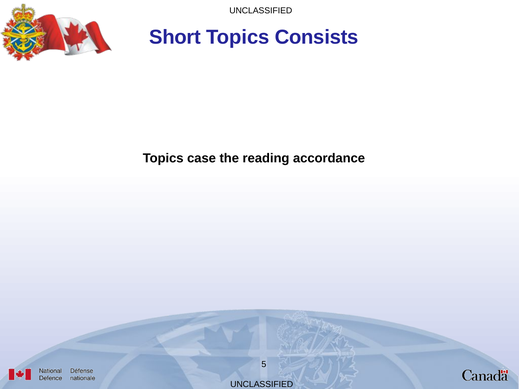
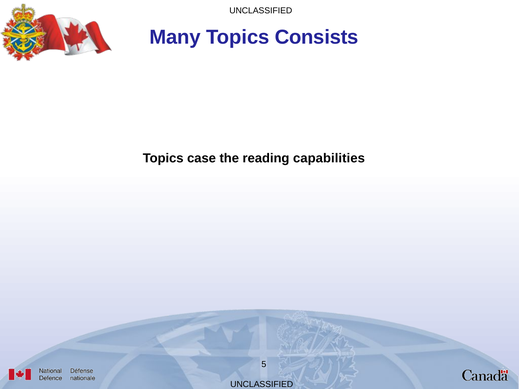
Short: Short -> Many (175, 37)
accordance: accordance -> capabilities (329, 158)
